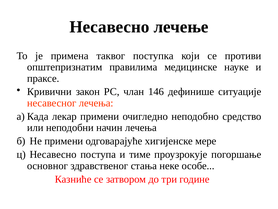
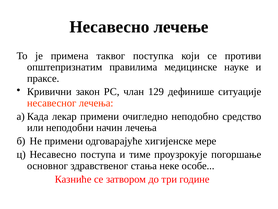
146: 146 -> 129 (156, 92)
